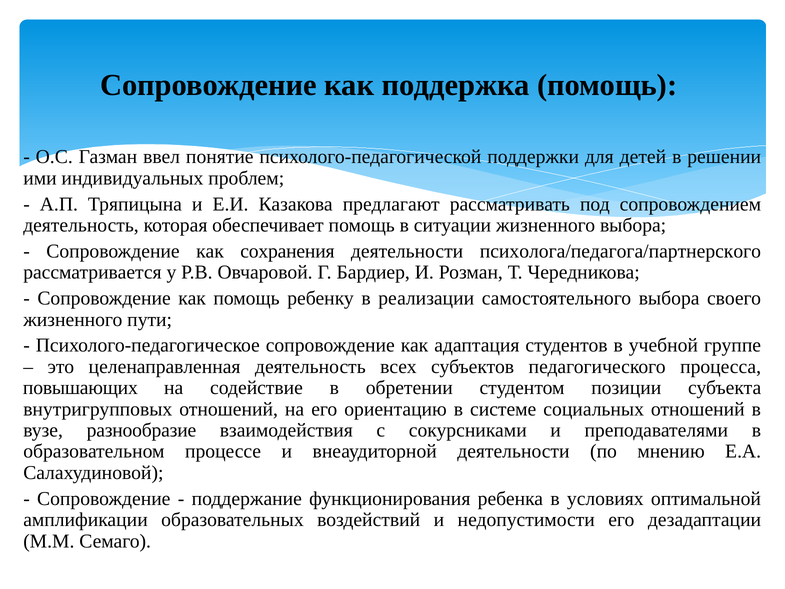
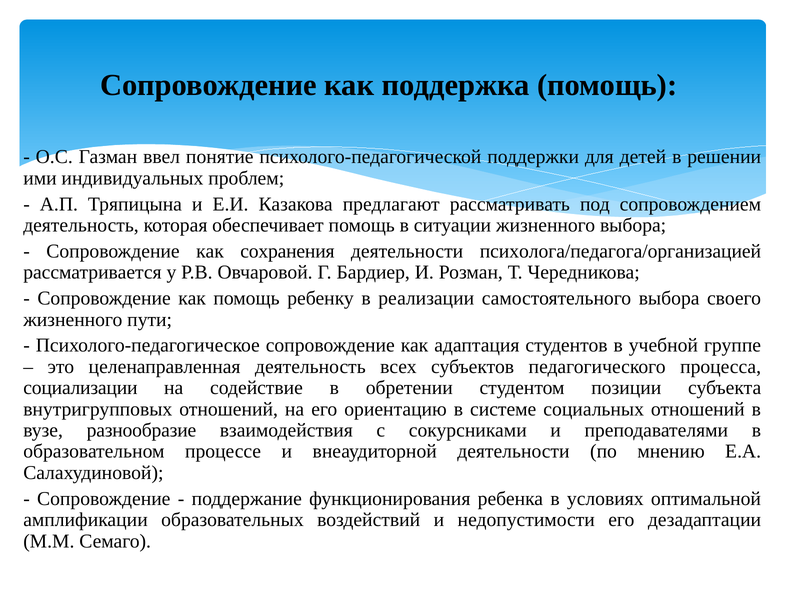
психолога/педагога/партнерского: психолога/педагога/партнерского -> психолога/педагога/организацией (620, 251)
повышающих: повышающих -> социализации (80, 388)
